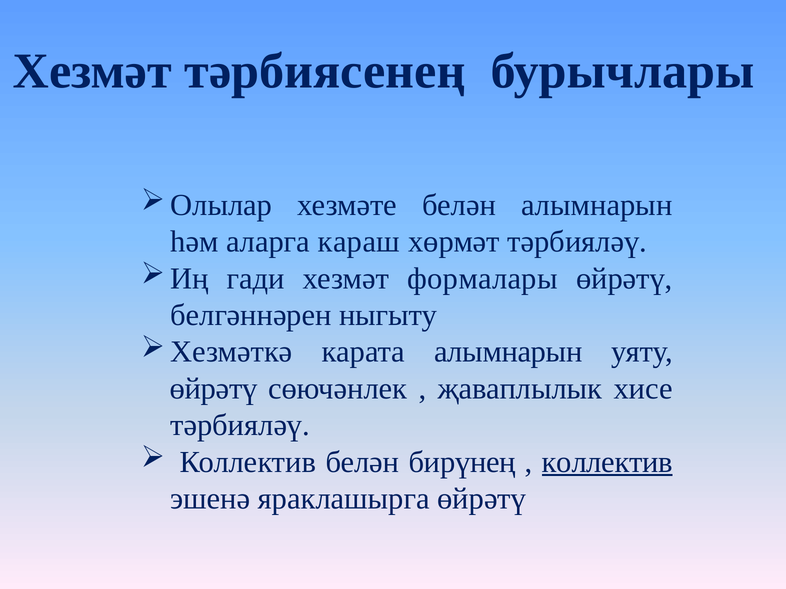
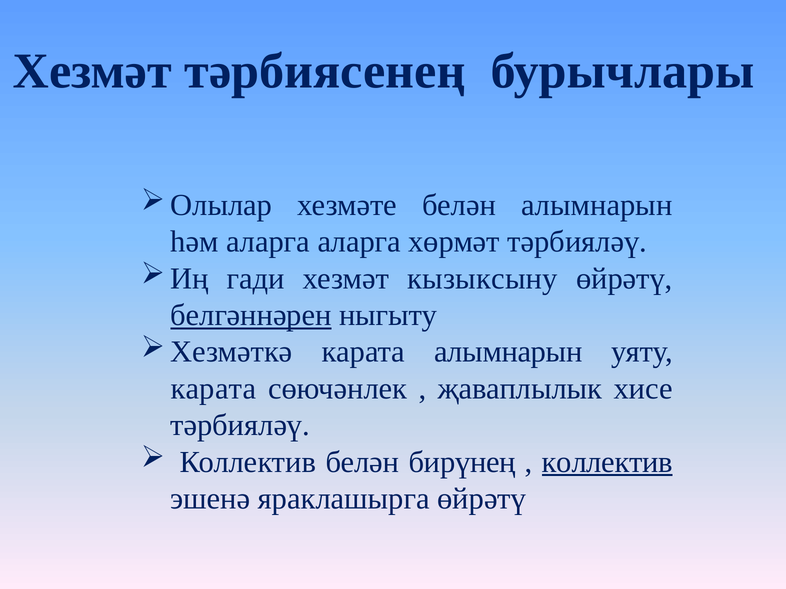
аларга караш: караш -> аларга (359, 242)
формалары: формалары -> кызыксыну (482, 279)
белгәннәрен underline: none -> present (251, 316)
өйрәтү: өйрәтү -> карата (213, 389)
